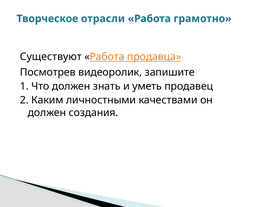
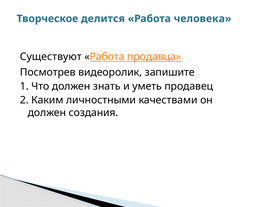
отрасли: отрасли -> делится (103, 19)
грамотно: грамотно -> человека (202, 19)
